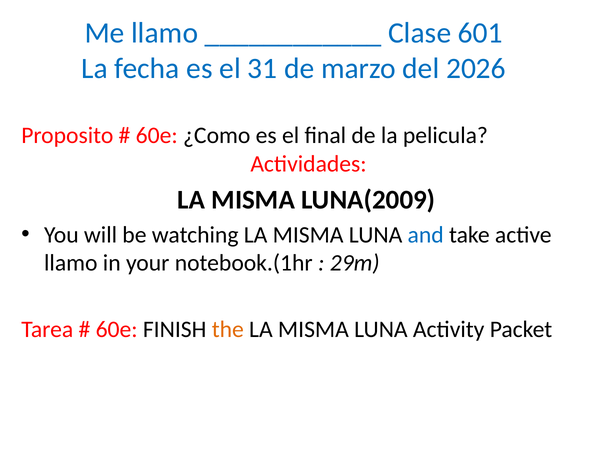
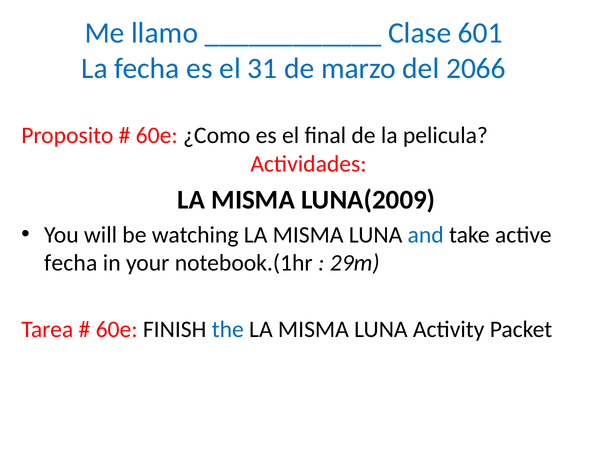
2026: 2026 -> 2066 (476, 68)
llamo: llamo -> fecha (71, 263)
the colour: orange -> blue (228, 329)
